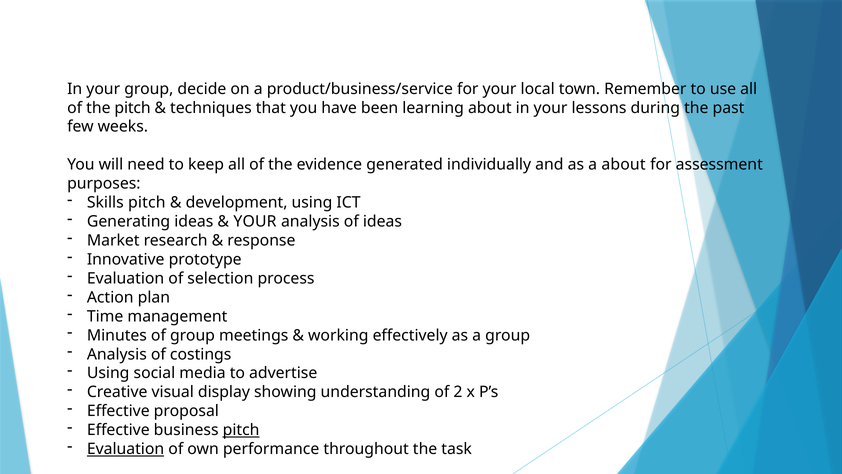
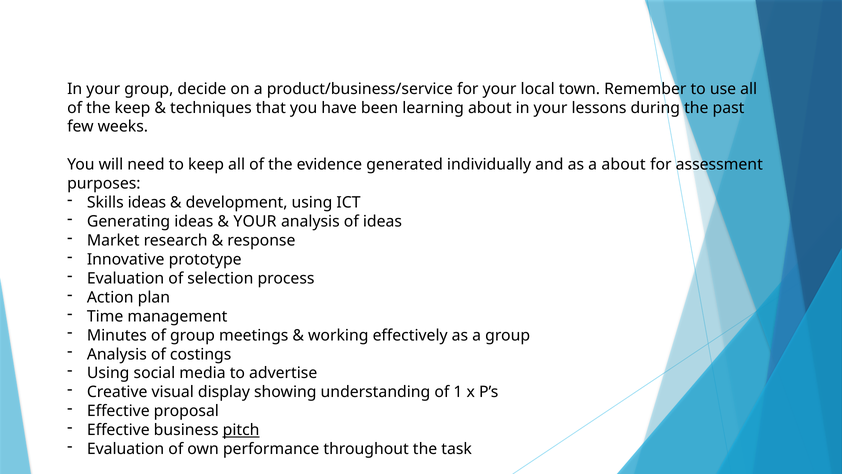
the pitch: pitch -> keep (132, 108)
Skills pitch: pitch -> ideas (147, 202)
2: 2 -> 1 (458, 392)
Evaluation underline: present -> none (126, 449)
